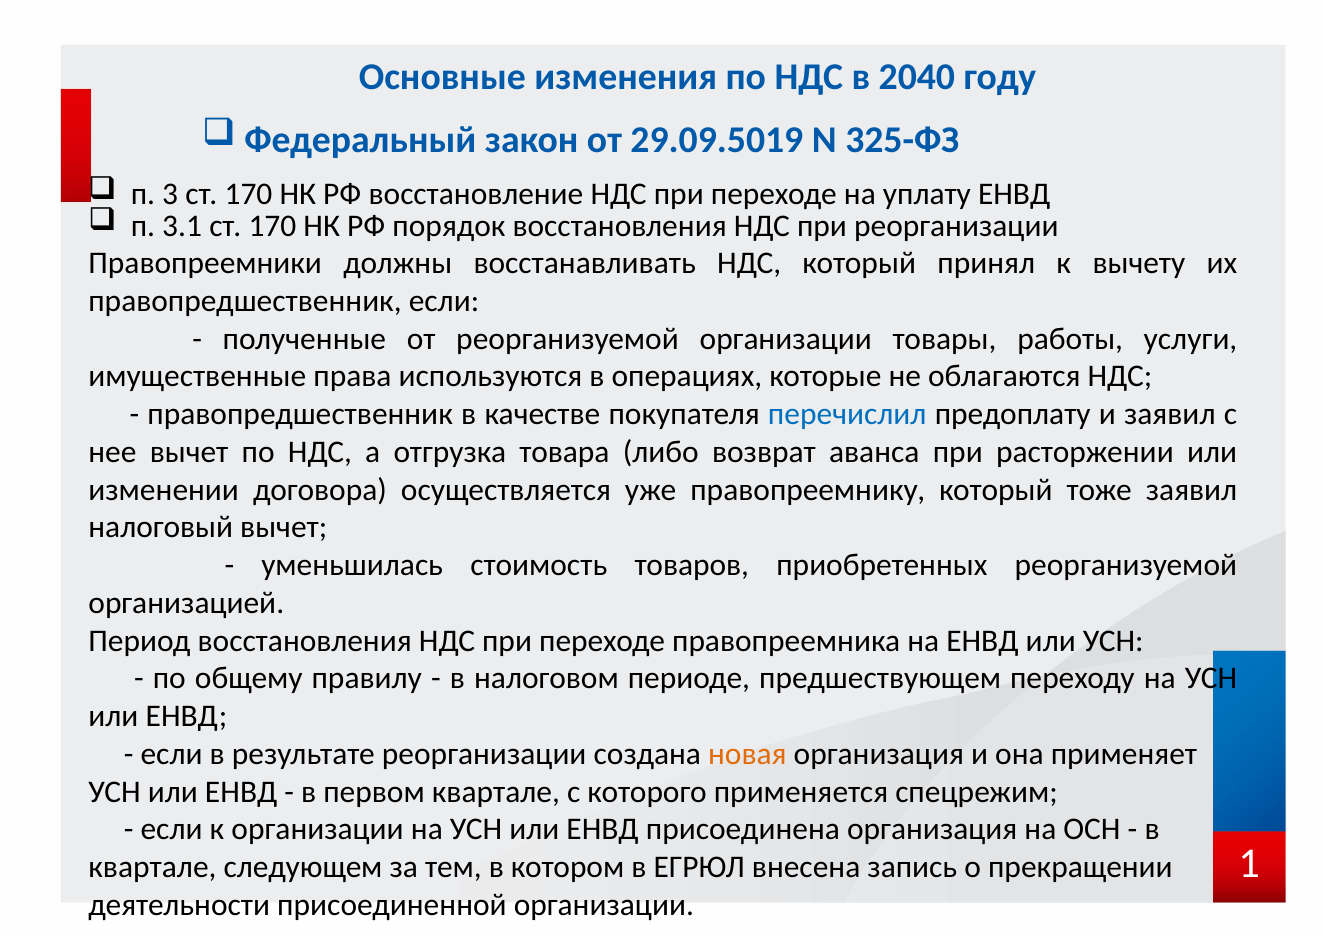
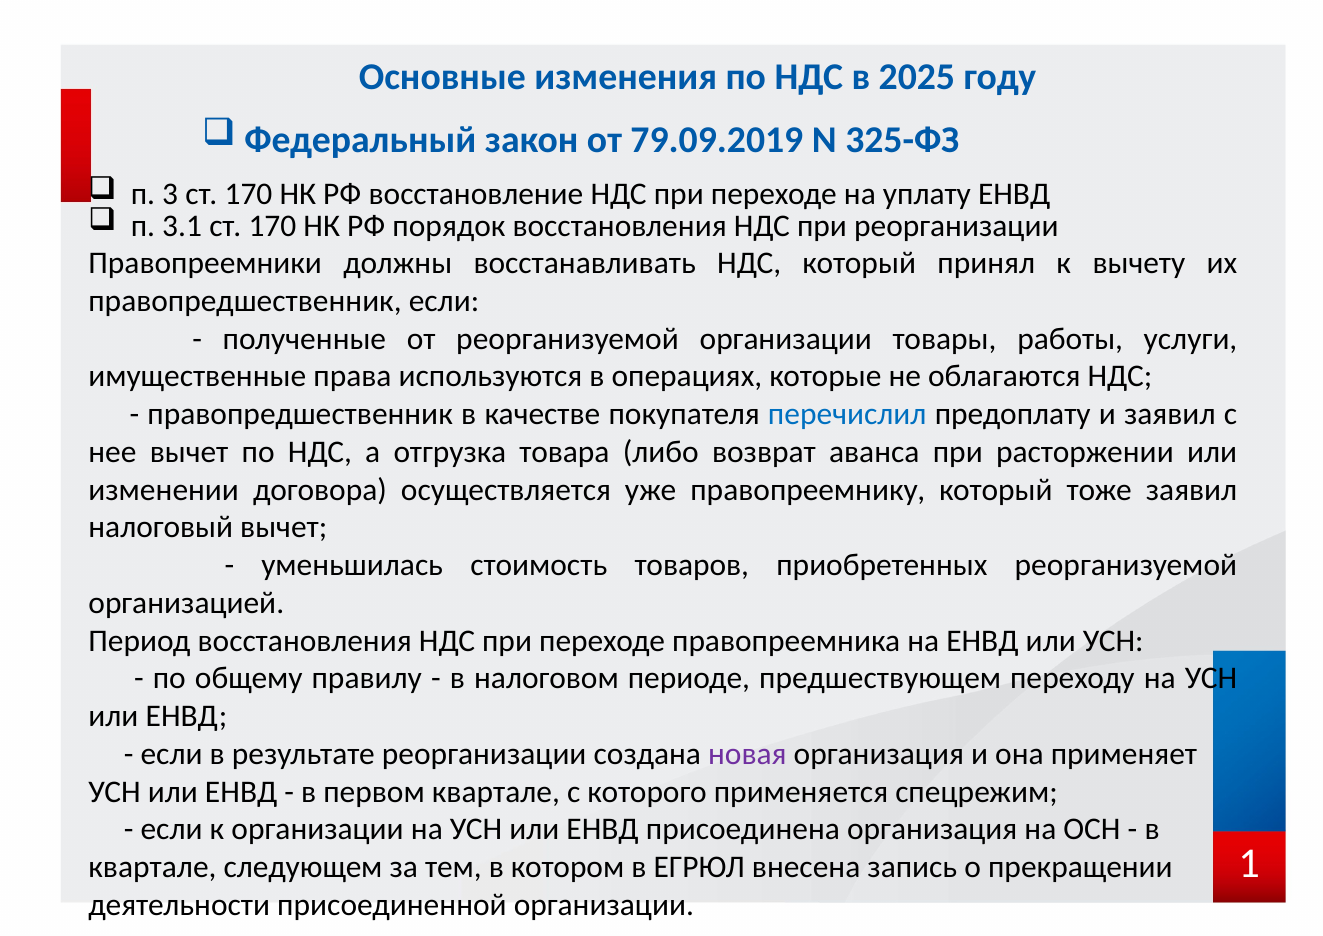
2040: 2040 -> 2025 (917, 77)
29.09.5019: 29.09.5019 -> 79.09.2019 (717, 140)
новая colour: orange -> purple (747, 754)
